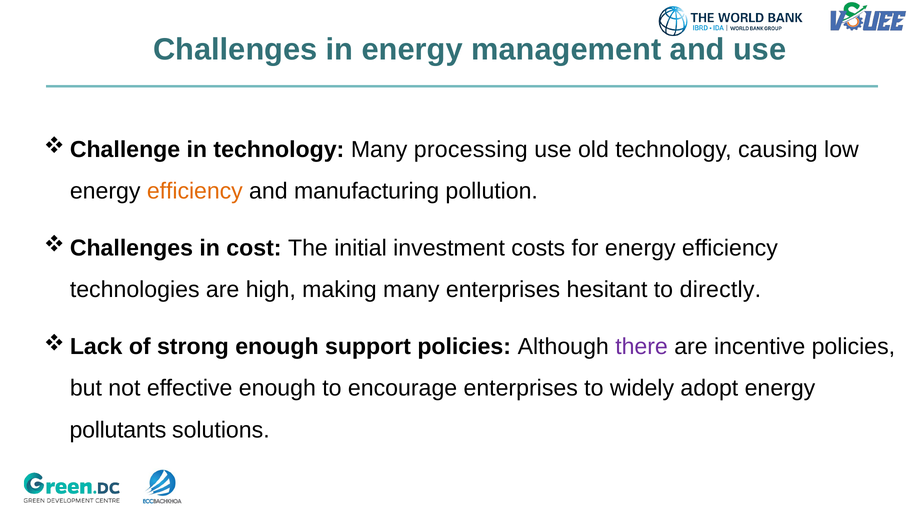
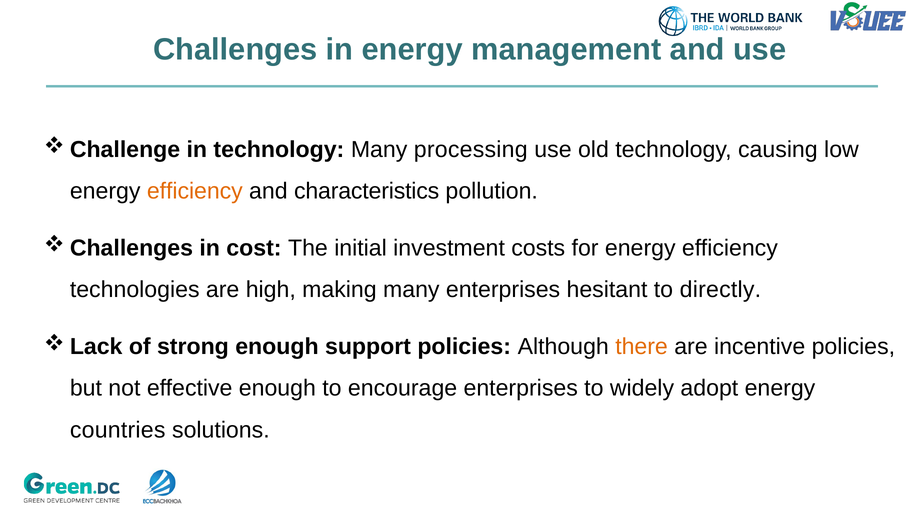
manufacturing: manufacturing -> characteristics (367, 191)
there colour: purple -> orange (642, 347)
pollutants: pollutants -> countries (118, 430)
